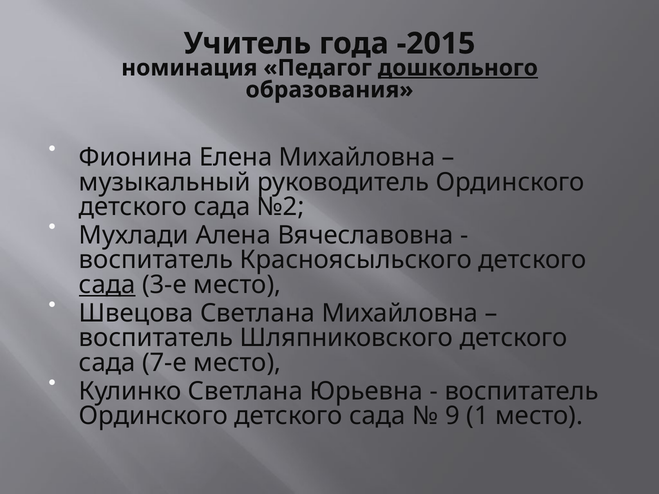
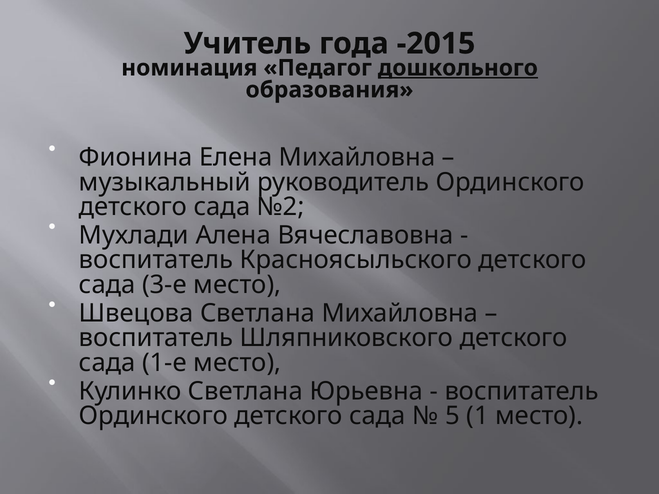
сада underline: present -> none (107, 285)
7-е: 7-е -> 1-е (164, 363)
9: 9 -> 5 (452, 416)
